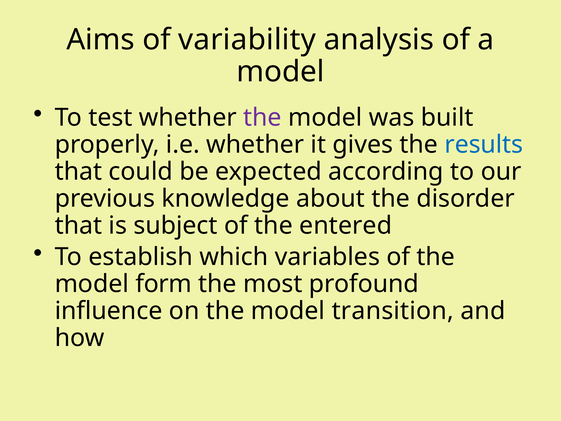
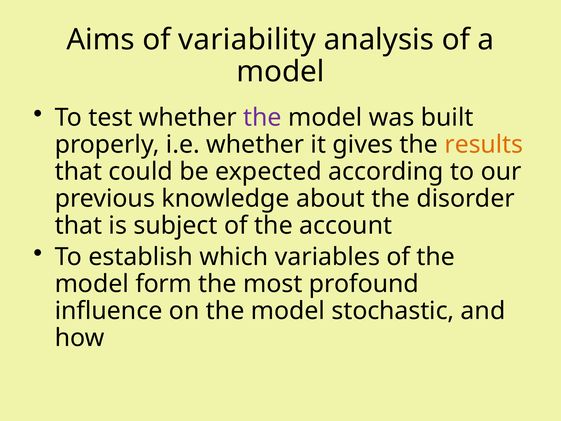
results colour: blue -> orange (484, 145)
entered: entered -> account (346, 225)
transition: transition -> stochastic (393, 311)
